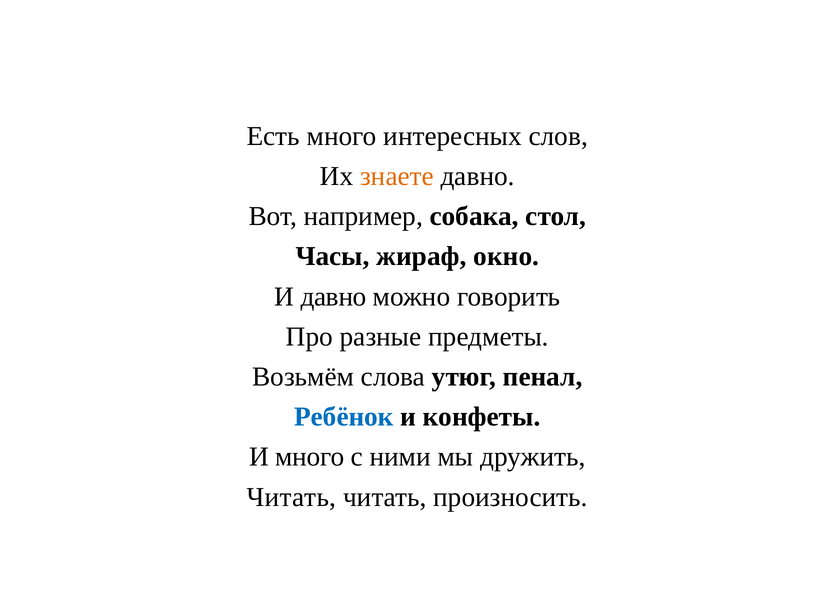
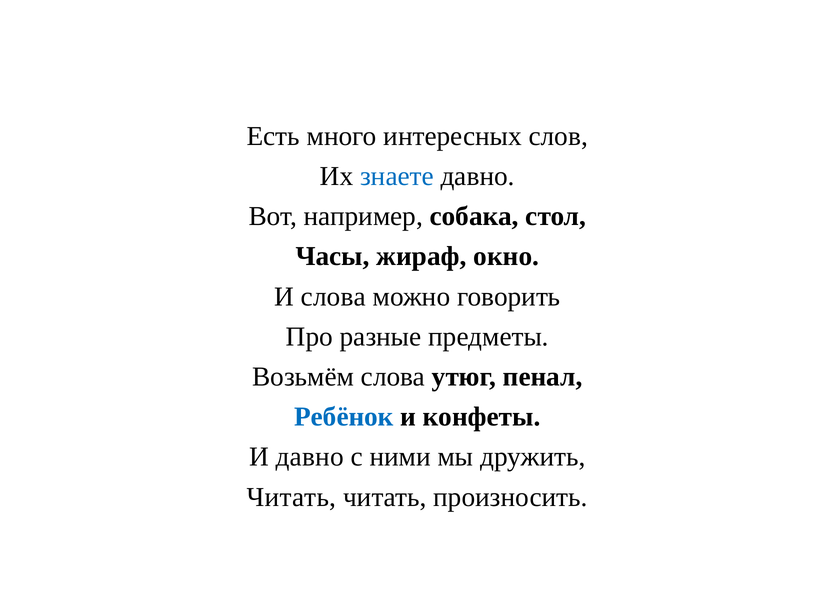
знаете colour: orange -> blue (397, 176)
И давно: давно -> слова (333, 297)
И много: много -> давно (310, 457)
